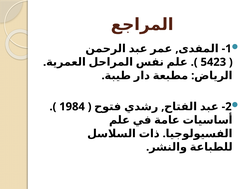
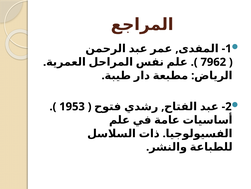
5423: 5423 -> 7962 (213, 62)
1984: 1984 -> 1953 (72, 106)
